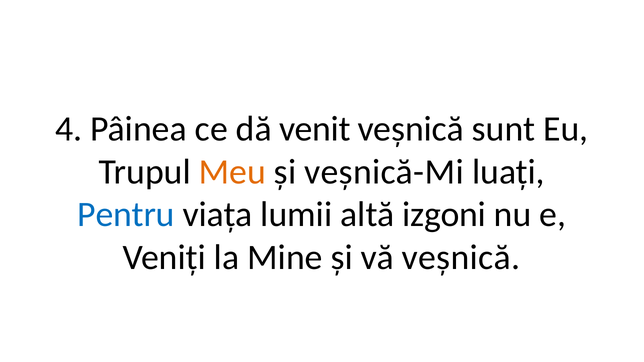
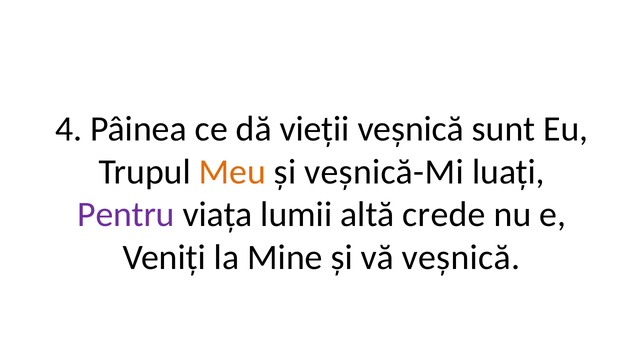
venit: venit -> vieții (315, 129)
Pentru colour: blue -> purple (126, 215)
izgoni: izgoni -> crede (444, 215)
